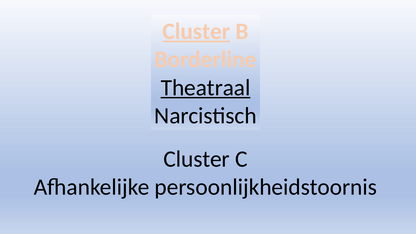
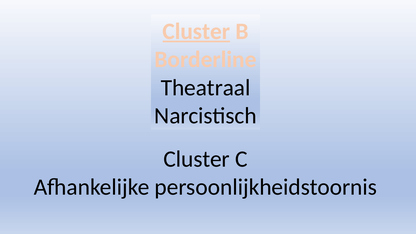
Theatraal underline: present -> none (206, 88)
